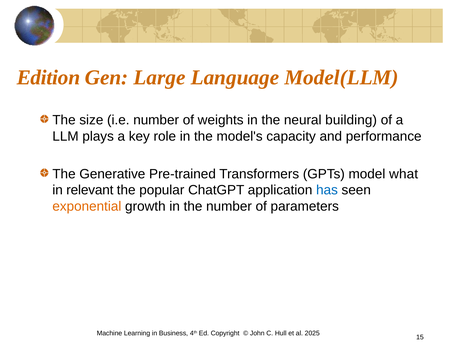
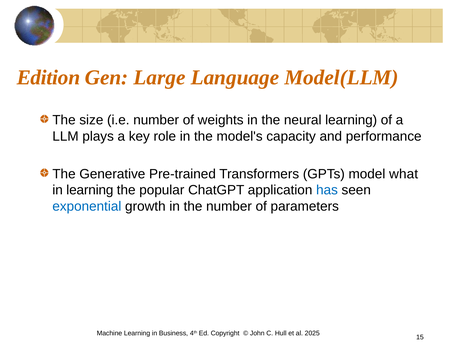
neural building: building -> learning (351, 120)
in relevant: relevant -> learning (90, 190)
exponential colour: orange -> blue (87, 207)
